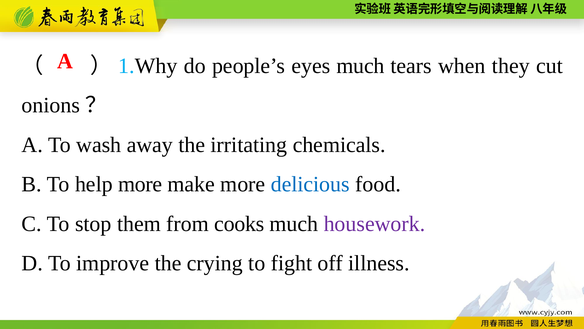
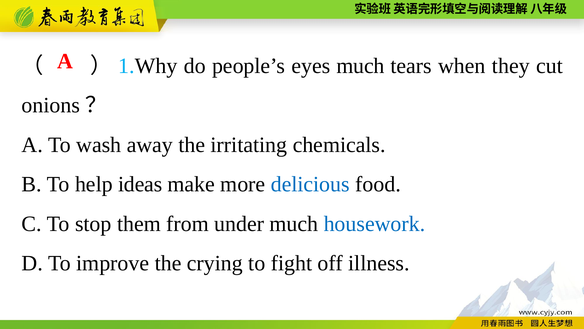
help more: more -> ideas (140, 184)
cooks: cooks -> under (239, 223)
housework colour: purple -> blue (374, 223)
